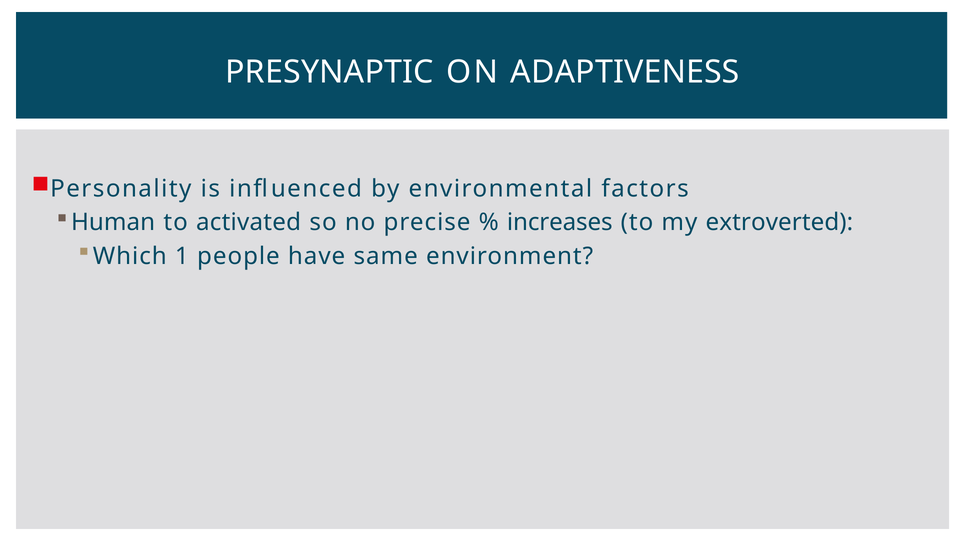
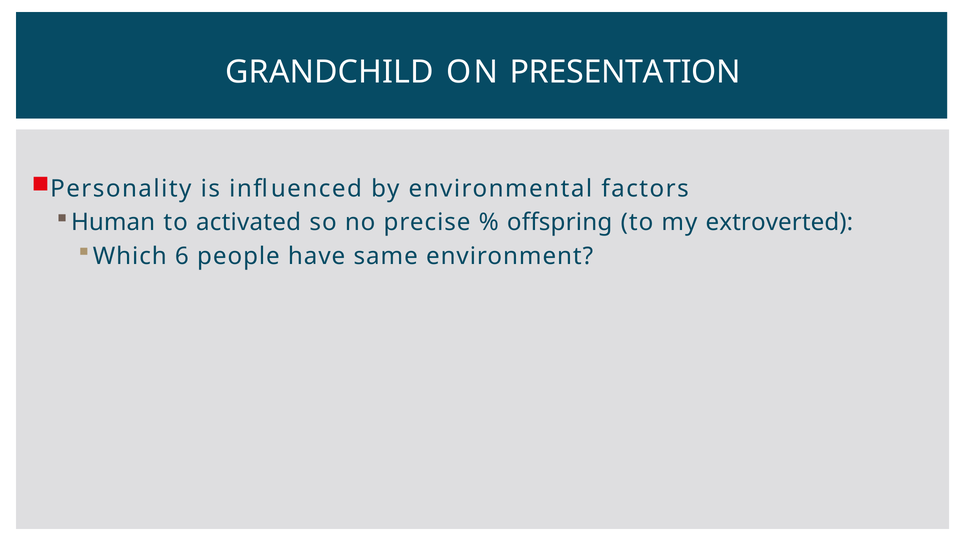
PRESYNAPTIC: PRESYNAPTIC -> GRANDCHILD (330, 72)
ADAPTIVENESS: ADAPTIVENESS -> PRESENTATION (625, 72)
increases: increases -> offspring (560, 223)
1: 1 -> 6 (182, 256)
